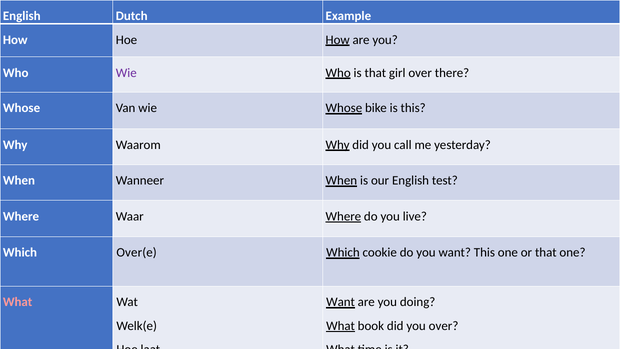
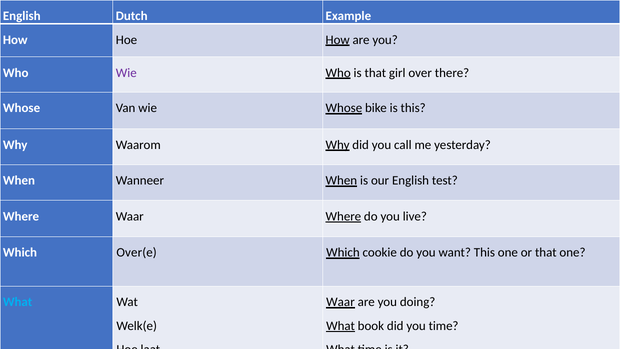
What colour: pink -> light blue (18, 302)
Want: Want -> Waar (340, 302)
you over: over -> time (444, 326)
